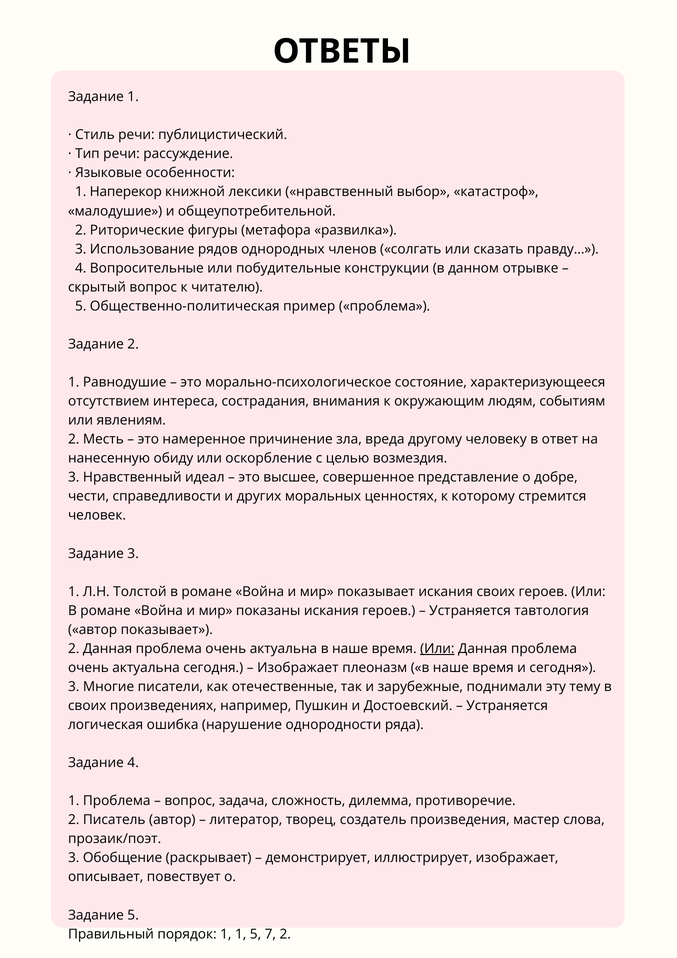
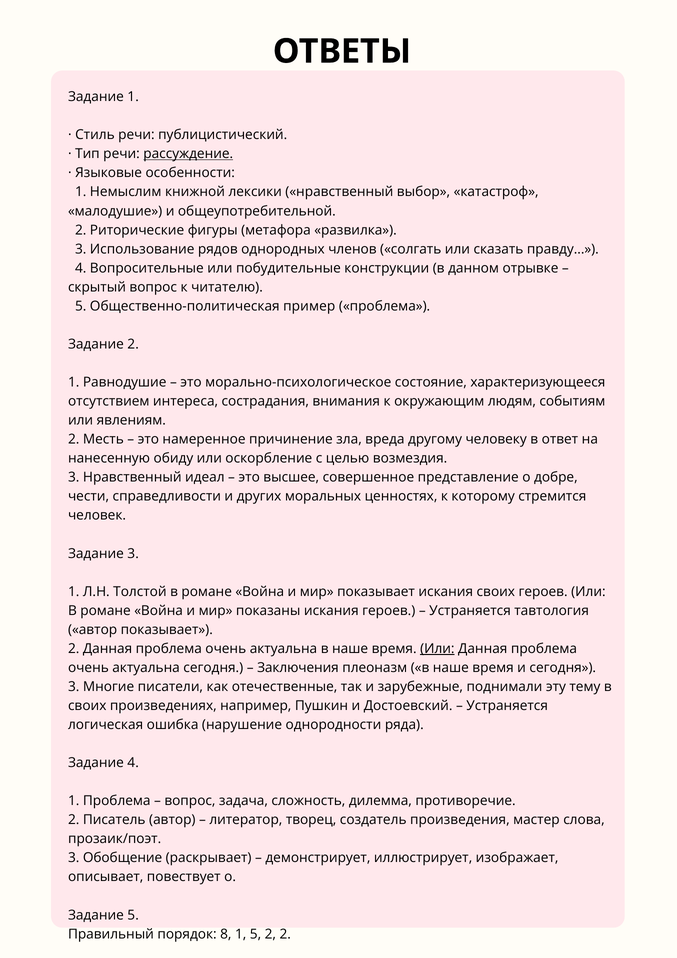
рассуждение underline: none -> present (188, 154)
Наперекор: Наперекор -> Немыслим (126, 192)
Изображает: Изображает -> Заключения (298, 668)
порядок 1: 1 -> 8 (226, 934)
5 7: 7 -> 2 (270, 934)
